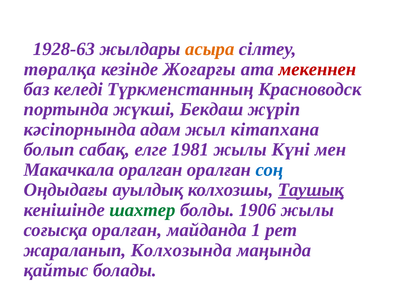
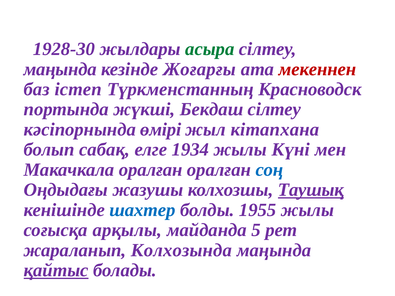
1928-63: 1928-63 -> 1928-30 (64, 49)
асыра colour: orange -> green (210, 49)
төралқа: төралқа -> маңында (60, 69)
келеді: келеді -> істеп (78, 89)
Бекдаш жүріп: жүріп -> сілтеу (274, 109)
адам: адам -> өмірі (161, 130)
1981: 1981 -> 1934 (190, 150)
ауылдық: ауылдық -> жазушы (148, 190)
шахтер colour: green -> blue (142, 210)
1906: 1906 -> 1955 (258, 210)
соғысқа оралған: оралған -> арқылы (127, 230)
1: 1 -> 5 (256, 230)
қайтыс underline: none -> present (56, 271)
